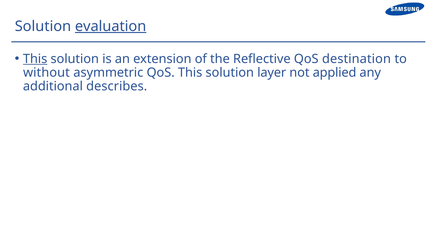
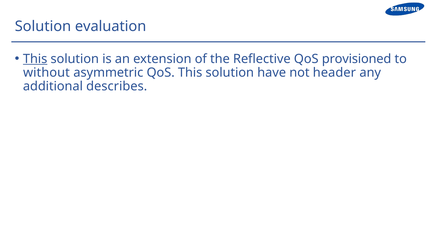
evaluation underline: present -> none (111, 26)
destination: destination -> provisioned (357, 59)
layer: layer -> have (272, 73)
applied: applied -> header (334, 73)
